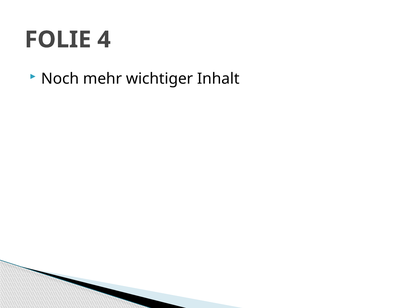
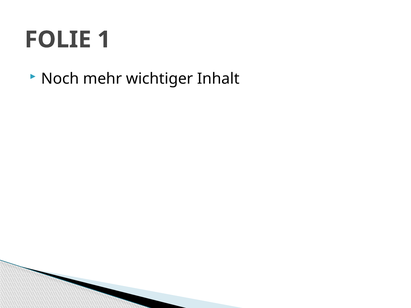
4: 4 -> 1 (104, 40)
